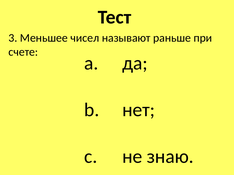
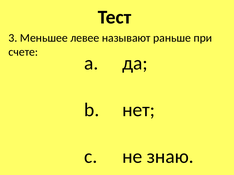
чисел: чисел -> левее (85, 38)
